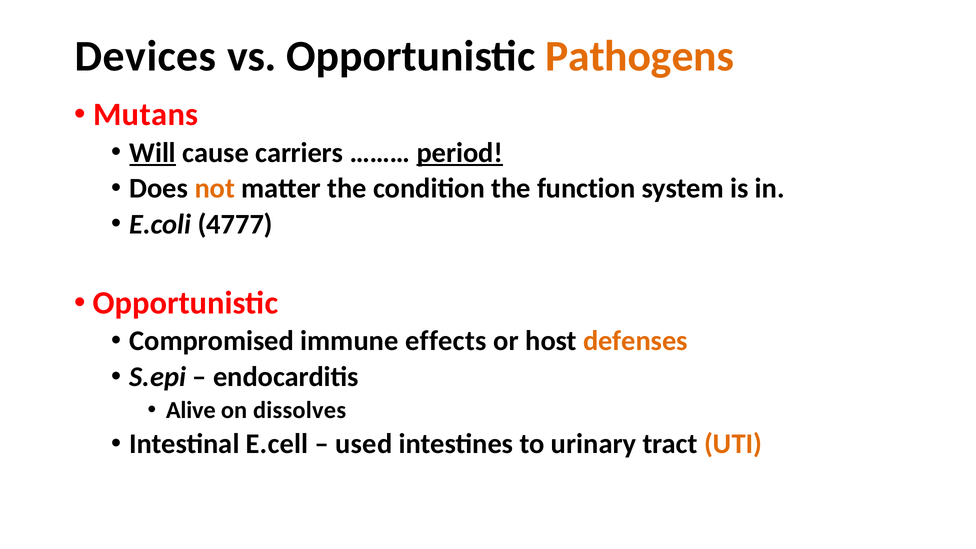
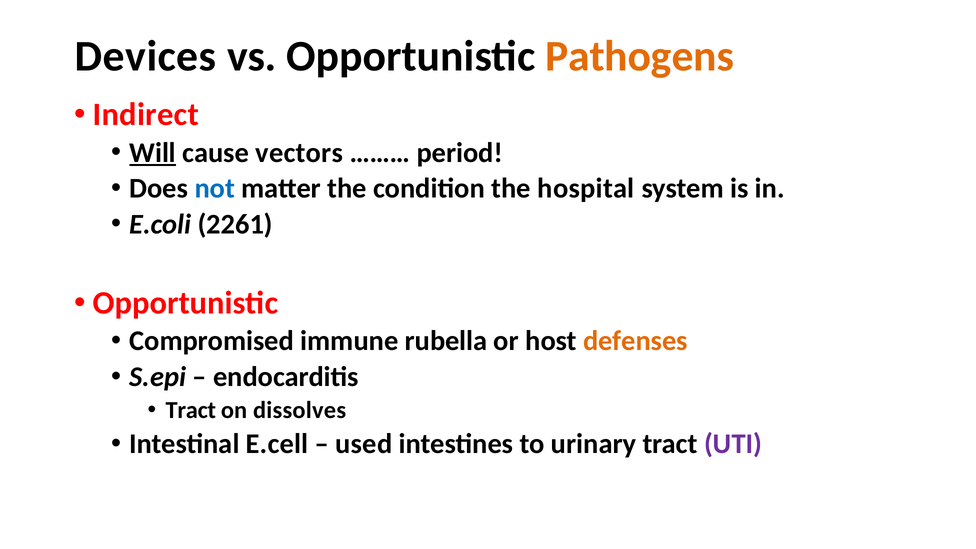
Mutans: Mutans -> Indirect (146, 115)
carriers: carriers -> vectors (299, 153)
period underline: present -> none (460, 153)
not colour: orange -> blue (215, 188)
function: function -> hospital (586, 188)
4777: 4777 -> 2261 (235, 224)
effects: effects -> rubella (446, 341)
Alive: Alive -> Tract (191, 410)
UTI colour: orange -> purple (733, 444)
